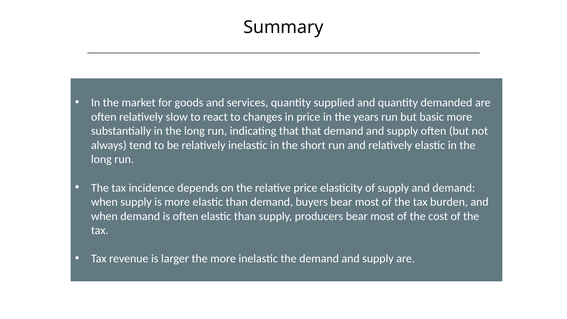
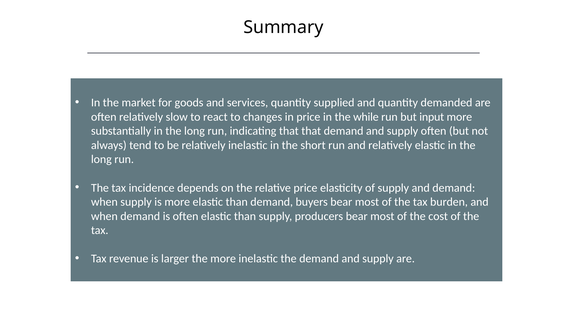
years: years -> while (366, 117)
basic: basic -> input (432, 117)
